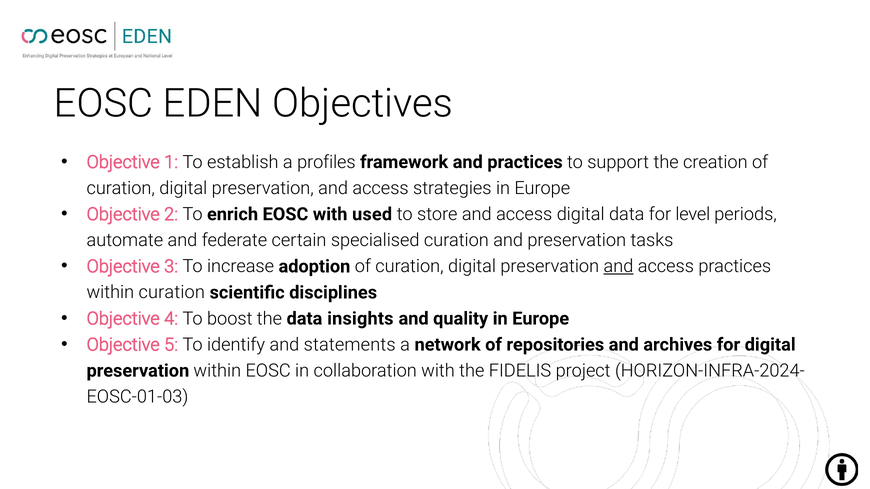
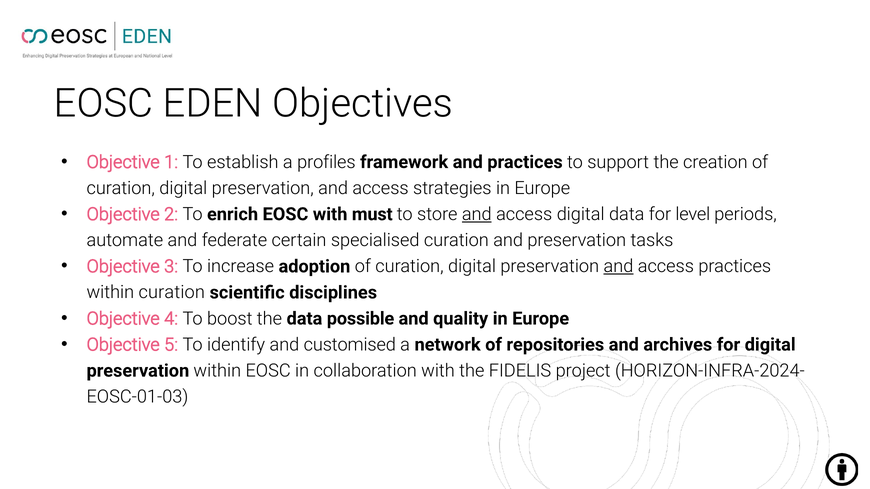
used: used -> must (372, 214)
and underline: none -> present (477, 214)
insights: insights -> possible (361, 319)
statements: statements -> customised (350, 345)
